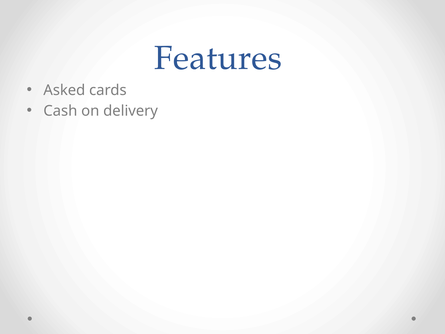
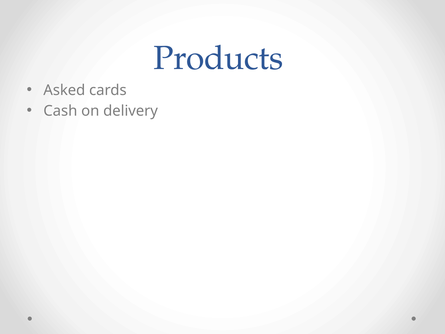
Features: Features -> Products (218, 58)
